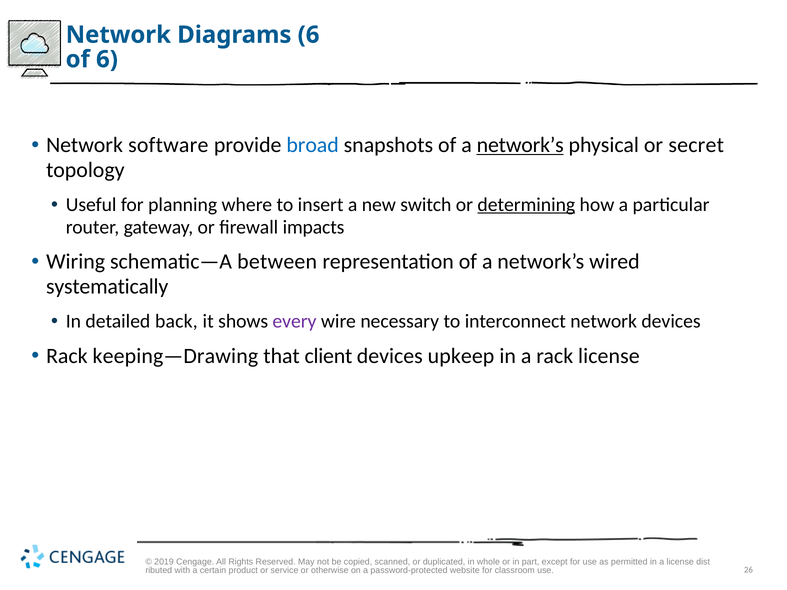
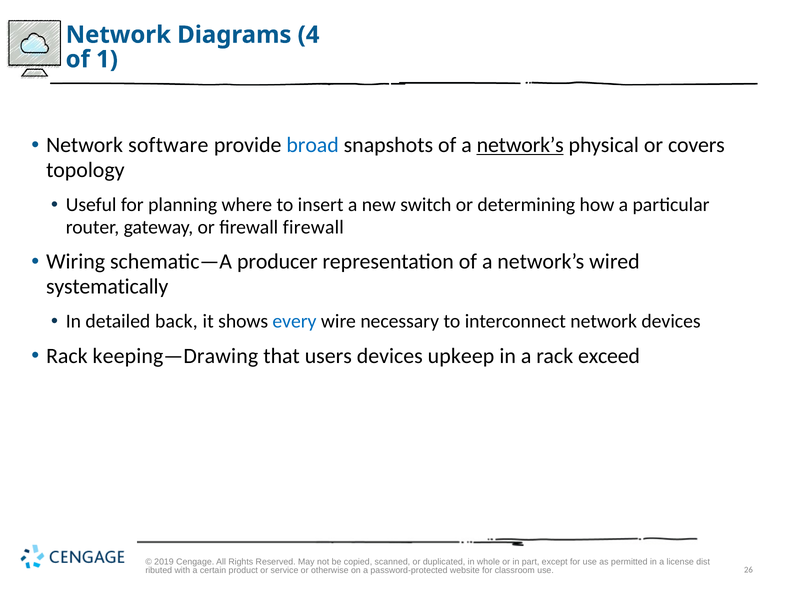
Diagrams 6: 6 -> 4 (309, 35)
of 6: 6 -> 1 (107, 59)
secret: secret -> covers (696, 145)
determining underline: present -> none (526, 205)
firewall impacts: impacts -> firewall (313, 227)
between: between -> producer (277, 262)
every colour: purple -> blue (294, 321)
client: client -> users (328, 356)
rack license: license -> exceed (609, 356)
